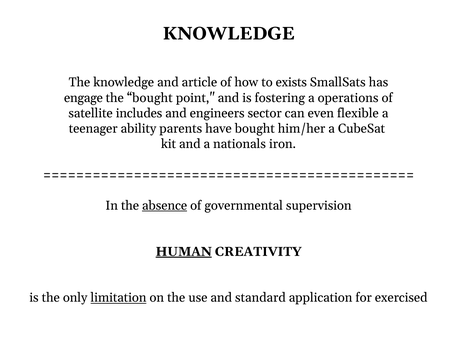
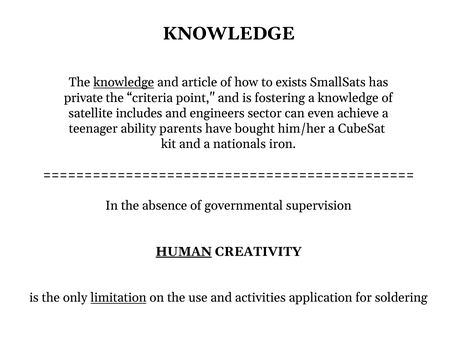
knowledge underline: none -> present (124, 82)
engage: engage -> private (83, 98)
the bought: bought -> criteria (150, 98)
a operations: operations -> knowledge (348, 98)
flexible: flexible -> achieve (358, 113)
absence underline: present -> none (165, 205)
standard: standard -> activities (260, 298)
exercised: exercised -> soldering (401, 298)
